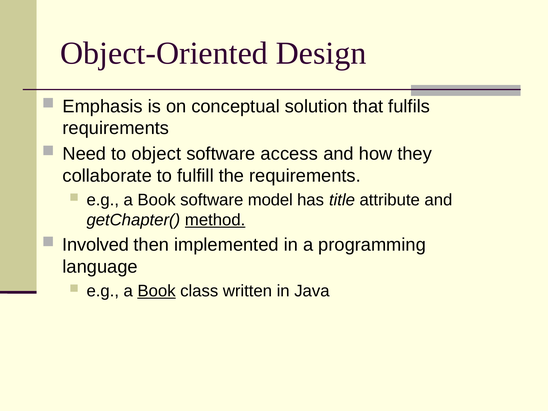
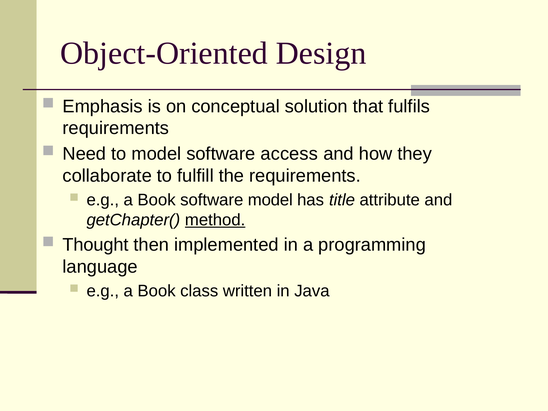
to object: object -> model (156, 154)
Involved: Involved -> Thought (96, 245)
Book underline: present -> none (157, 291)
